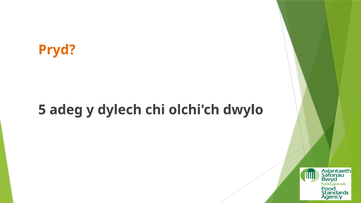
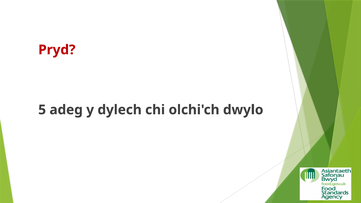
Pryd colour: orange -> red (57, 50)
